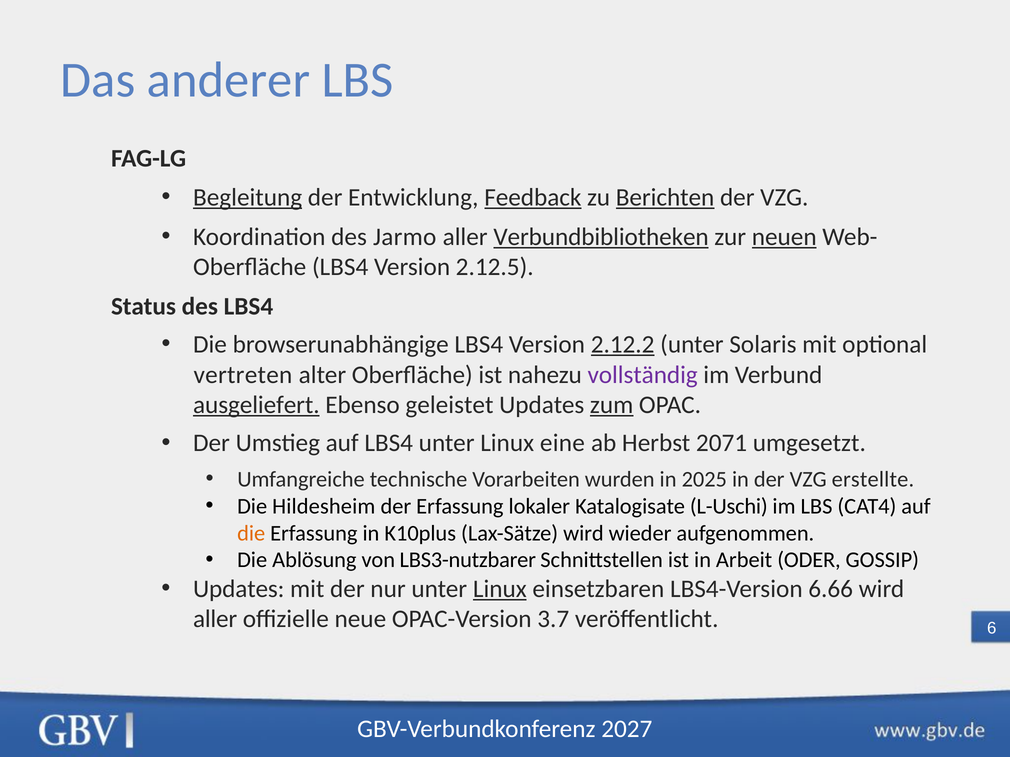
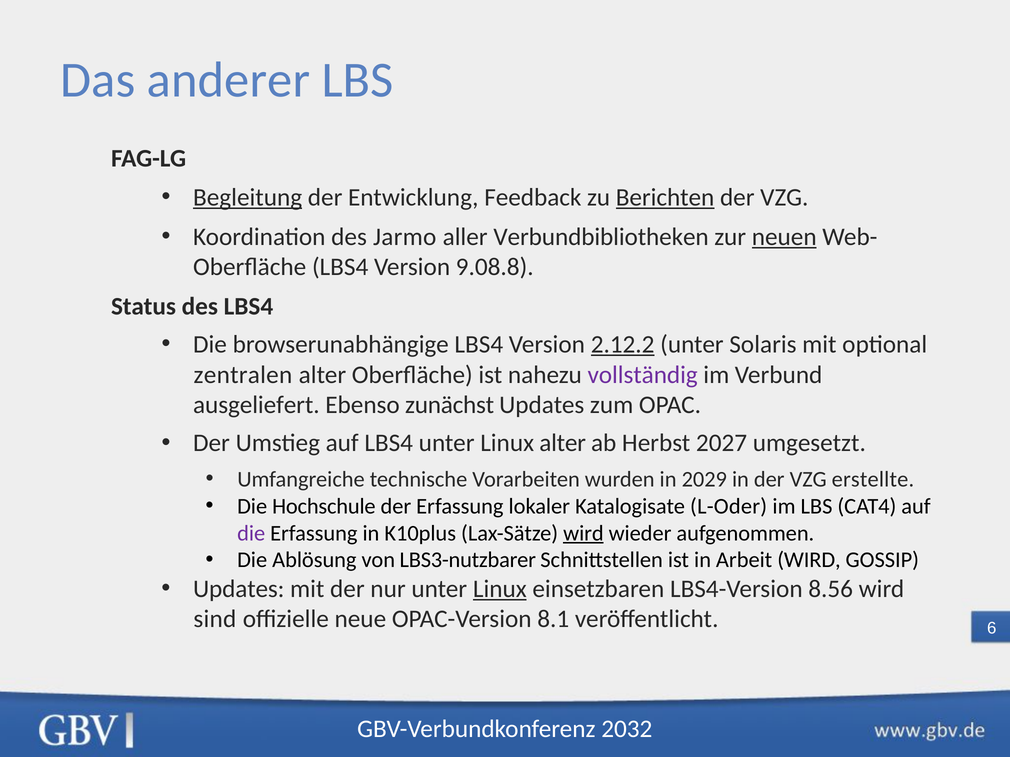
Feedback underline: present -> none (533, 198)
Verbundbibliotheken underline: present -> none (601, 237)
2.12.5: 2.12.5 -> 9.08.8 (495, 267)
vertreten: vertreten -> zentralen (243, 375)
ausgeliefert underline: present -> none (256, 405)
geleistet: geleistet -> zunächst (450, 405)
zum underline: present -> none (612, 405)
Linux eine: eine -> alter (563, 443)
2071: 2071 -> 2027 (722, 443)
2025: 2025 -> 2029 (704, 480)
Hildesheim: Hildesheim -> Hochschule (324, 507)
L-Uschi: L-Uschi -> L-Oder (729, 507)
die colour: orange -> purple (251, 534)
wird underline: none -> present (583, 534)
Arbeit ODER: ODER -> WIRD (809, 560)
6.66: 6.66 -> 8.56 (831, 589)
aller: aller -> sind (215, 620)
3.7: 3.7 -> 8.1 (553, 620)
2027: 2027 -> 2032 (627, 730)
